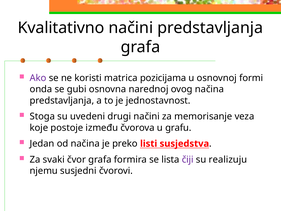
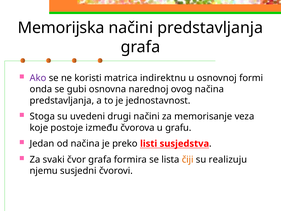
Kvalitativno: Kvalitativno -> Memorijska (61, 28)
pozicijama: pozicijama -> indirektnu (163, 78)
čiji colour: purple -> orange (188, 159)
